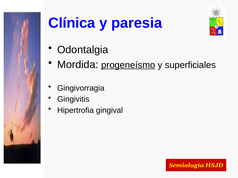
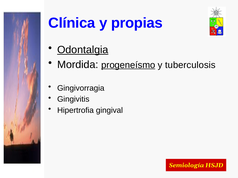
paresia: paresia -> propias (137, 23)
Odontalgia underline: none -> present (83, 50)
superficiales: superficiales -> tuberculosis (190, 65)
